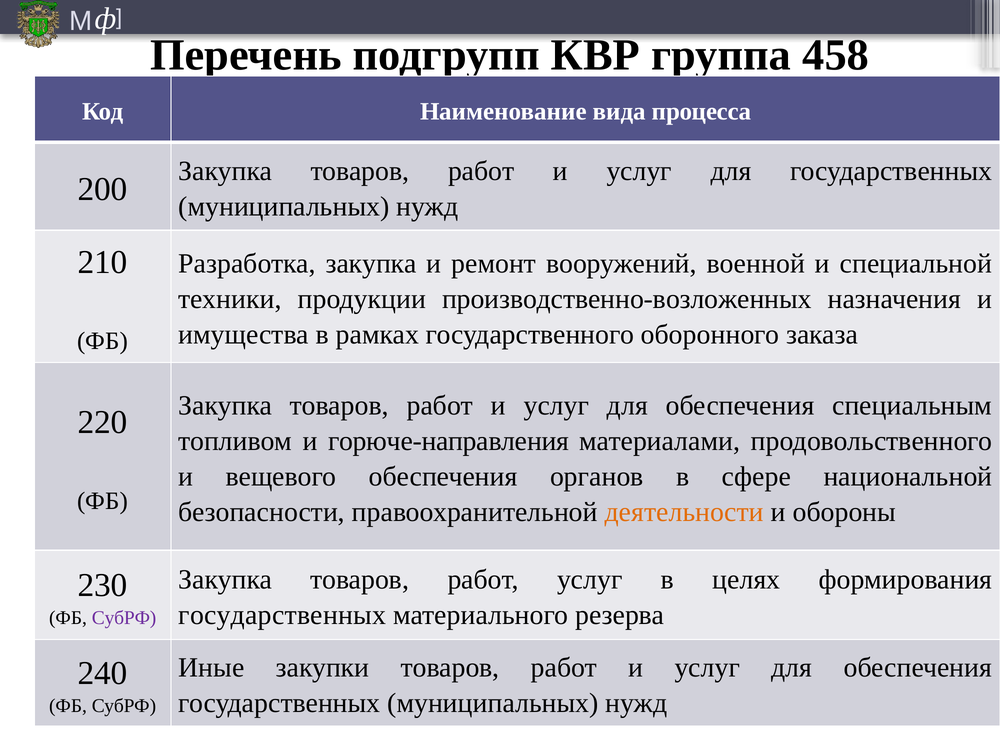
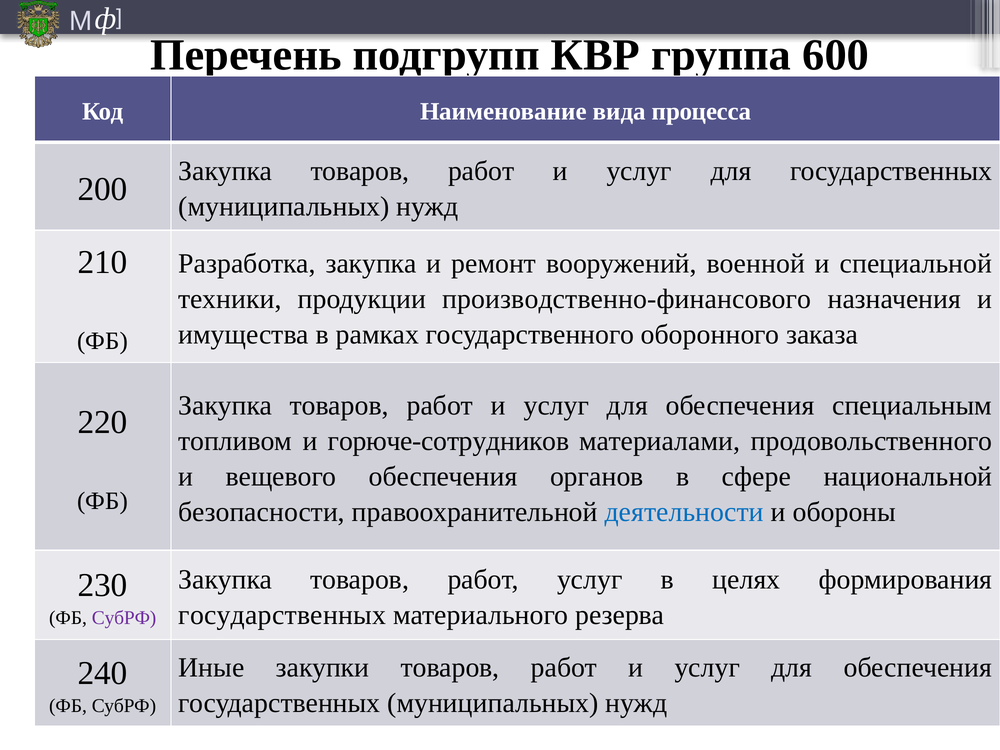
458: 458 -> 600 (836, 55)
производственно-возложенных: производственно-возложенных -> производственно-финансового (627, 299)
горюче-направления: горюче-направления -> горюче-сотрудников (449, 441)
деятельности colour: orange -> blue (684, 512)
